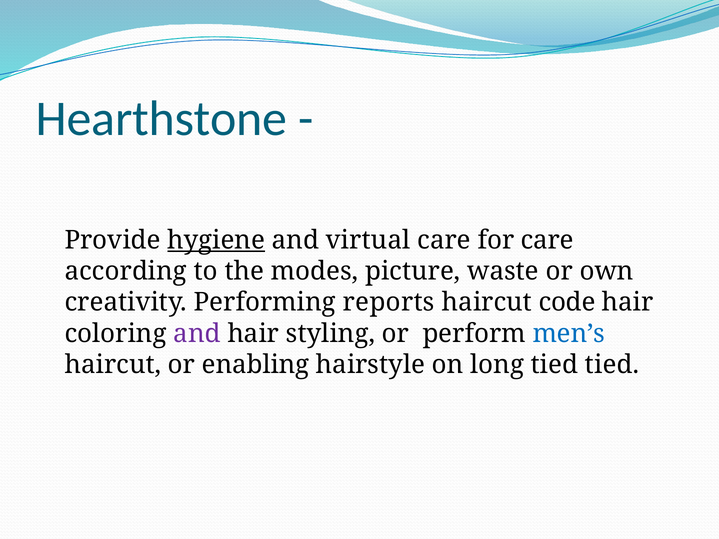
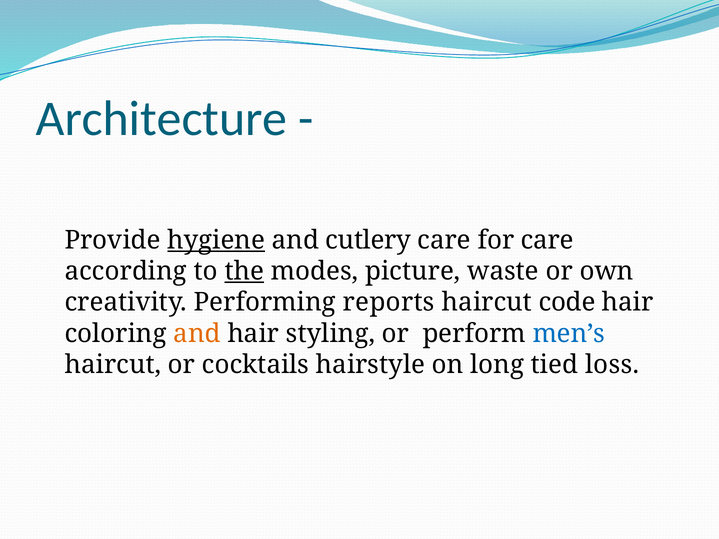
Hearthstone: Hearthstone -> Architecture (162, 119)
virtual: virtual -> cutlery (368, 240)
the underline: none -> present (244, 271)
and colour: purple -> orange (197, 334)
enabling: enabling -> cocktails (256, 365)
tied tied: tied -> loss (612, 365)
